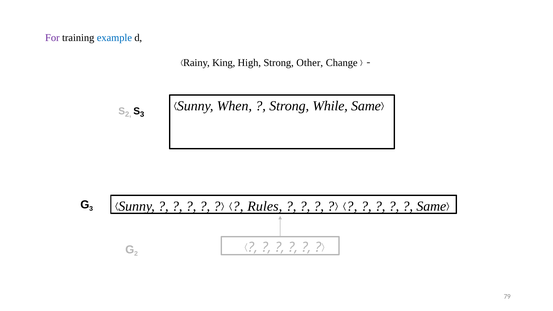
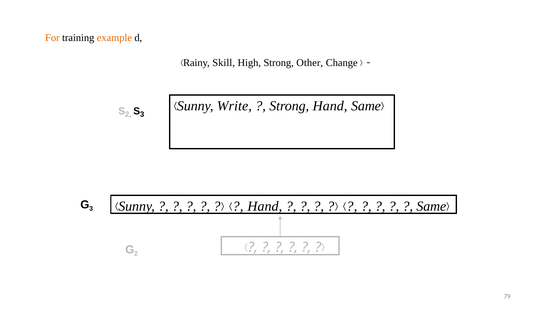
For colour: purple -> orange (52, 38)
example colour: blue -> orange (114, 38)
King: King -> Skill (224, 63)
When: When -> Write (234, 106)
Strong While: While -> Hand (330, 106)
Rules: Rules -> Hand (265, 206)
